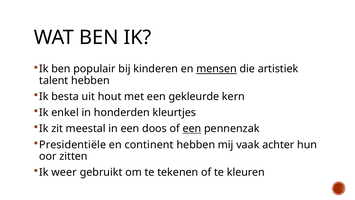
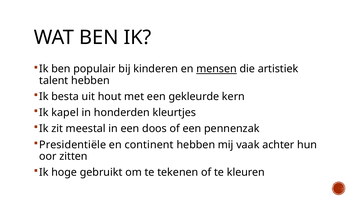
enkel: enkel -> kapel (65, 112)
een underline: present -> none (192, 128)
weer: weer -> hoge (64, 172)
